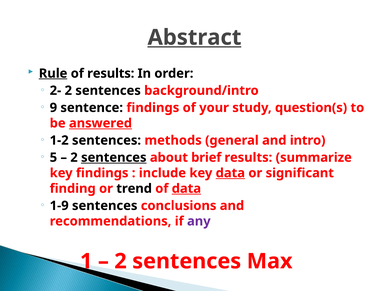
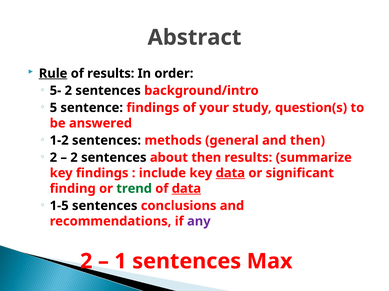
Abstract underline: present -> none (194, 38)
2-: 2- -> 5- (55, 91)
9: 9 -> 5 (53, 108)
answered underline: present -> none (100, 124)
and intro: intro -> then (308, 141)
5: 5 -> 2 (53, 158)
sentences underline: present -> none (114, 158)
about brief: brief -> then (206, 158)
trend colour: black -> green (134, 189)
1-9: 1-9 -> 1-5 (59, 206)
1: 1 -> 2 (86, 262)
2: 2 -> 1 (120, 262)
